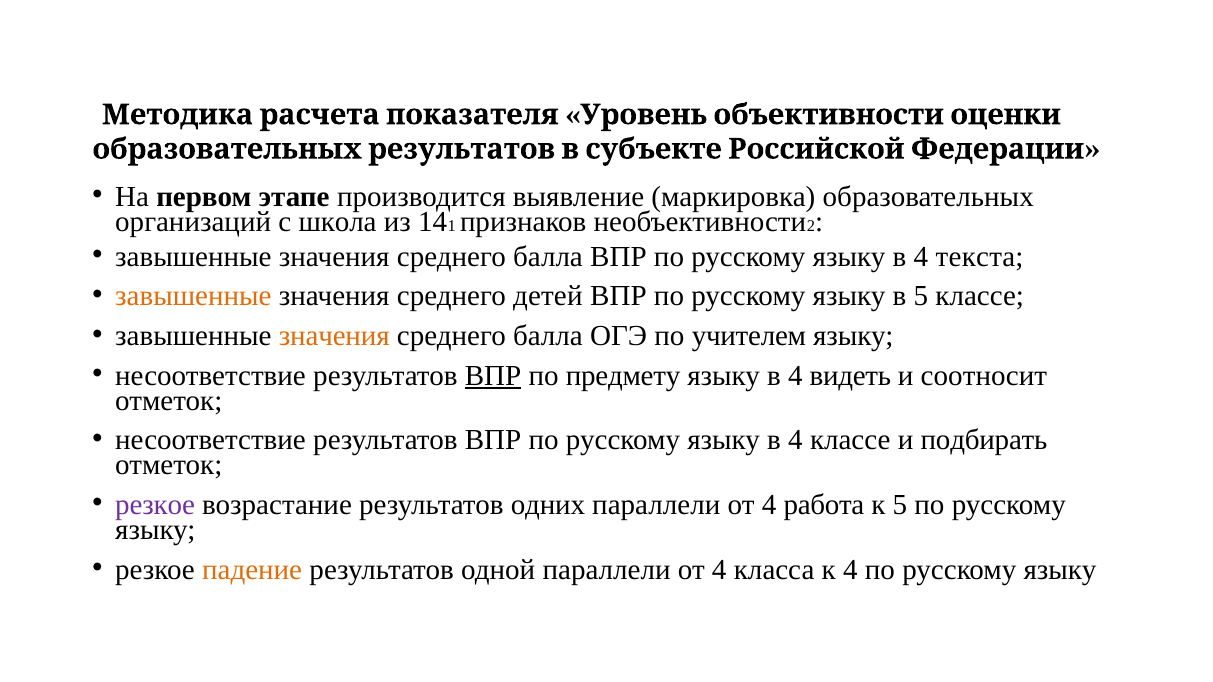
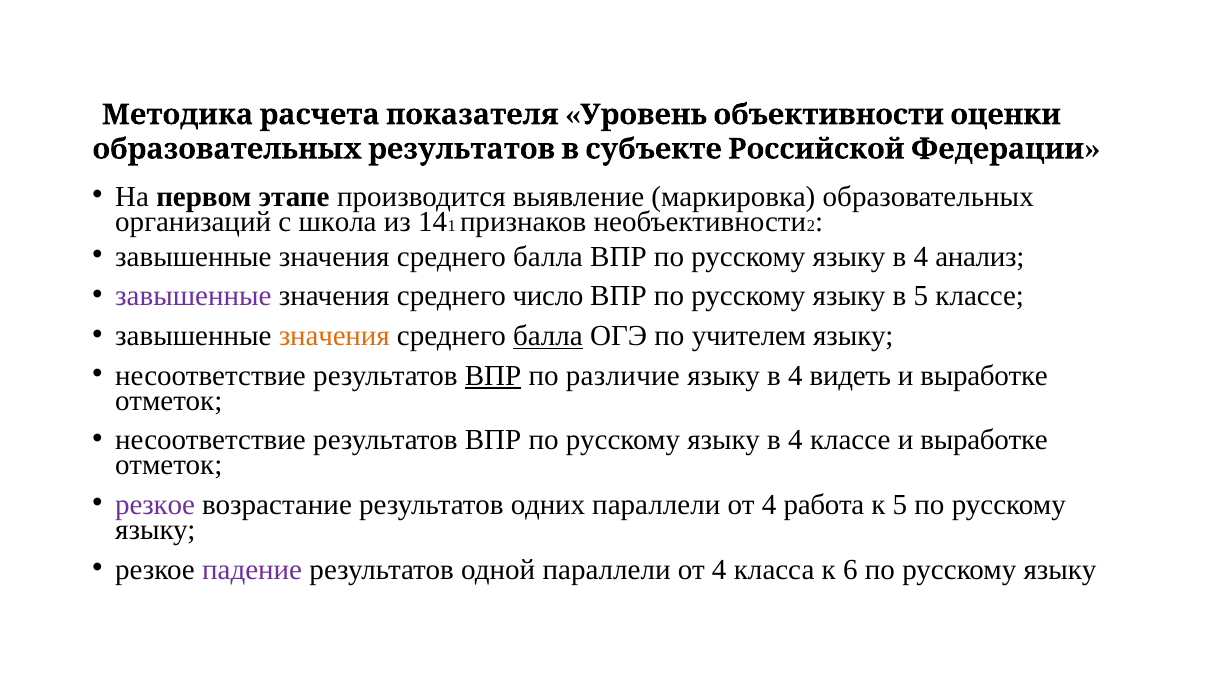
текста: текста -> анализ (980, 257)
завышенные colour: orange -> purple (193, 297)
детей: детей -> число (548, 297)
балла underline: none -> present (548, 336)
предмету: предмету -> различие (623, 376)
соотносит: соотносит -> выработке (984, 376)
классе и подбирать: подбирать -> выработке (984, 440)
падение colour: orange -> purple (252, 570)
к 4: 4 -> 6 (850, 570)
